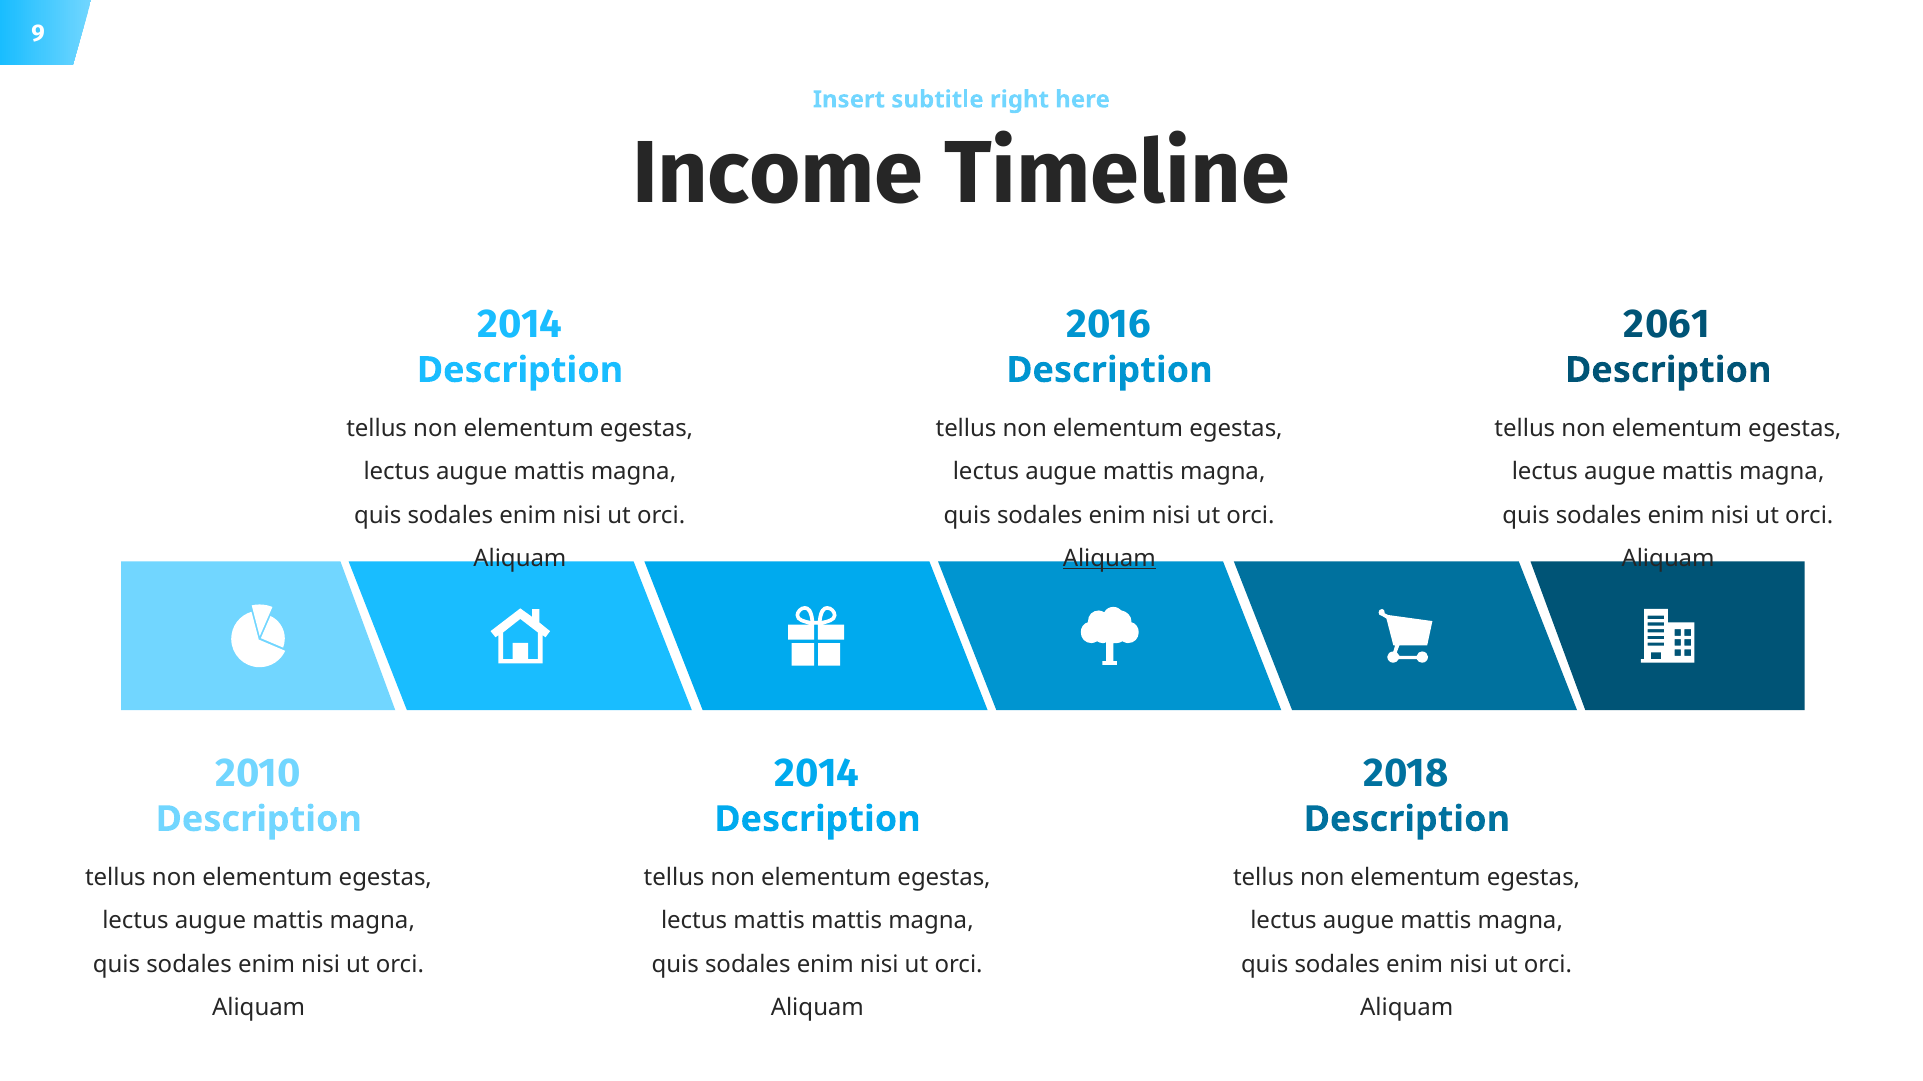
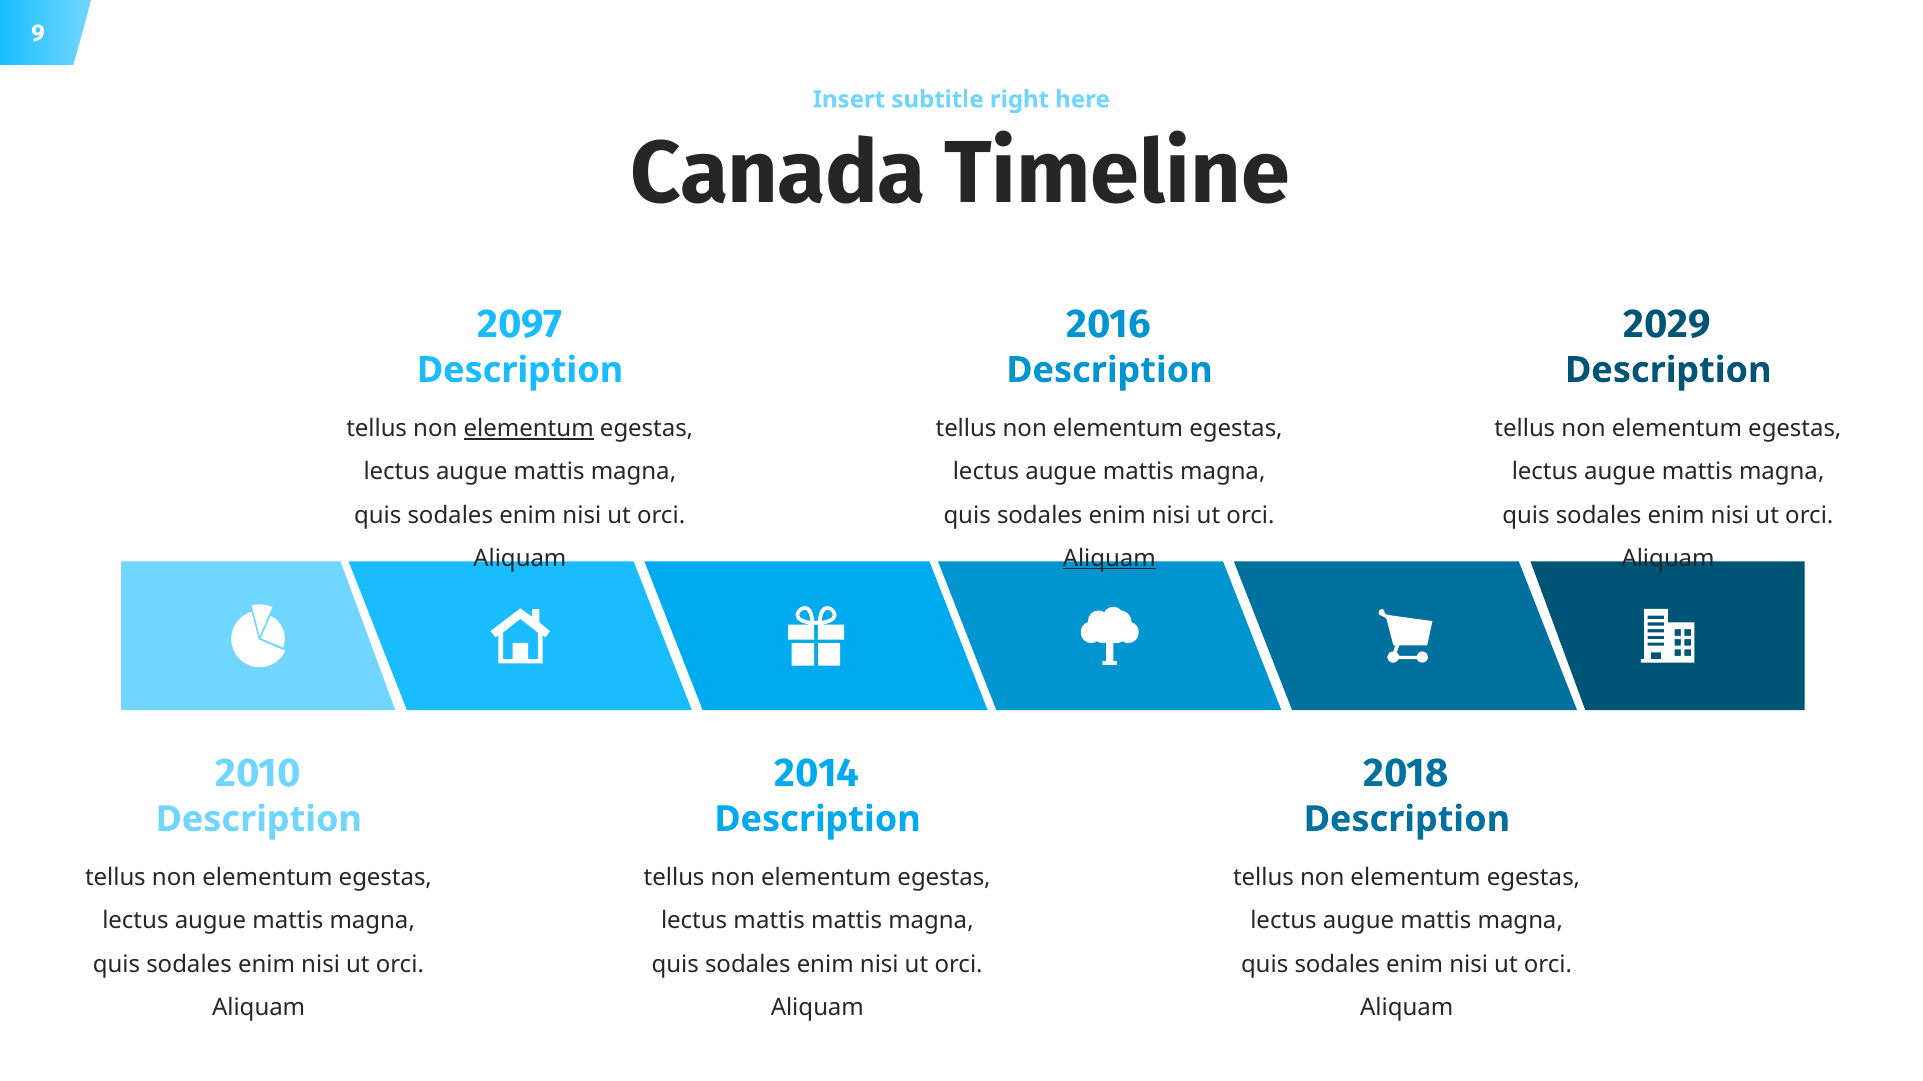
Income: Income -> Canada (778, 174)
2014: 2014 -> 2097 (520, 324)
2061: 2061 -> 2029 (1667, 324)
elementum underline: none -> present (529, 429)
